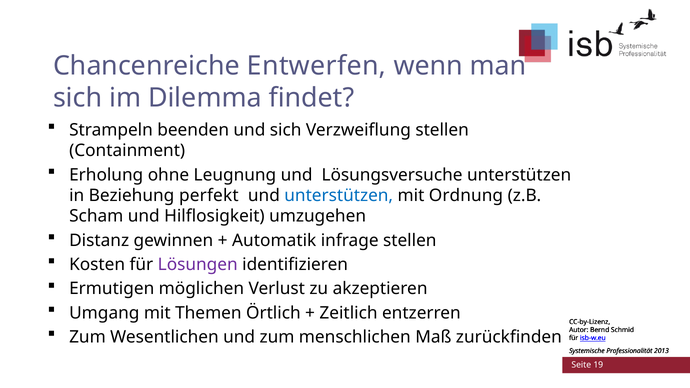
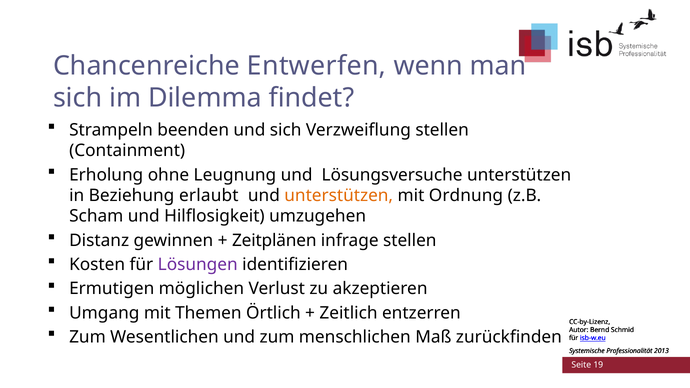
perfekt: perfekt -> erlaubt (209, 196)
unterstützen colour: blue -> orange (339, 196)
Automatik: Automatik -> Zeitplänen (274, 240)
